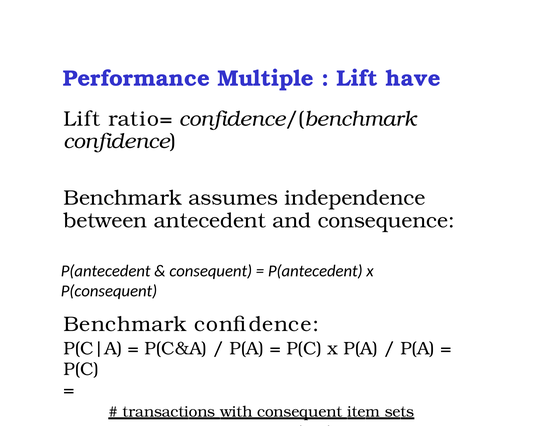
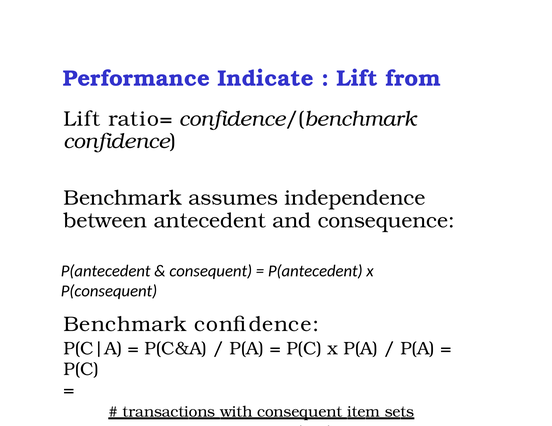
Multiple: Multiple -> Indicate (266, 78)
have: have -> from (413, 78)
